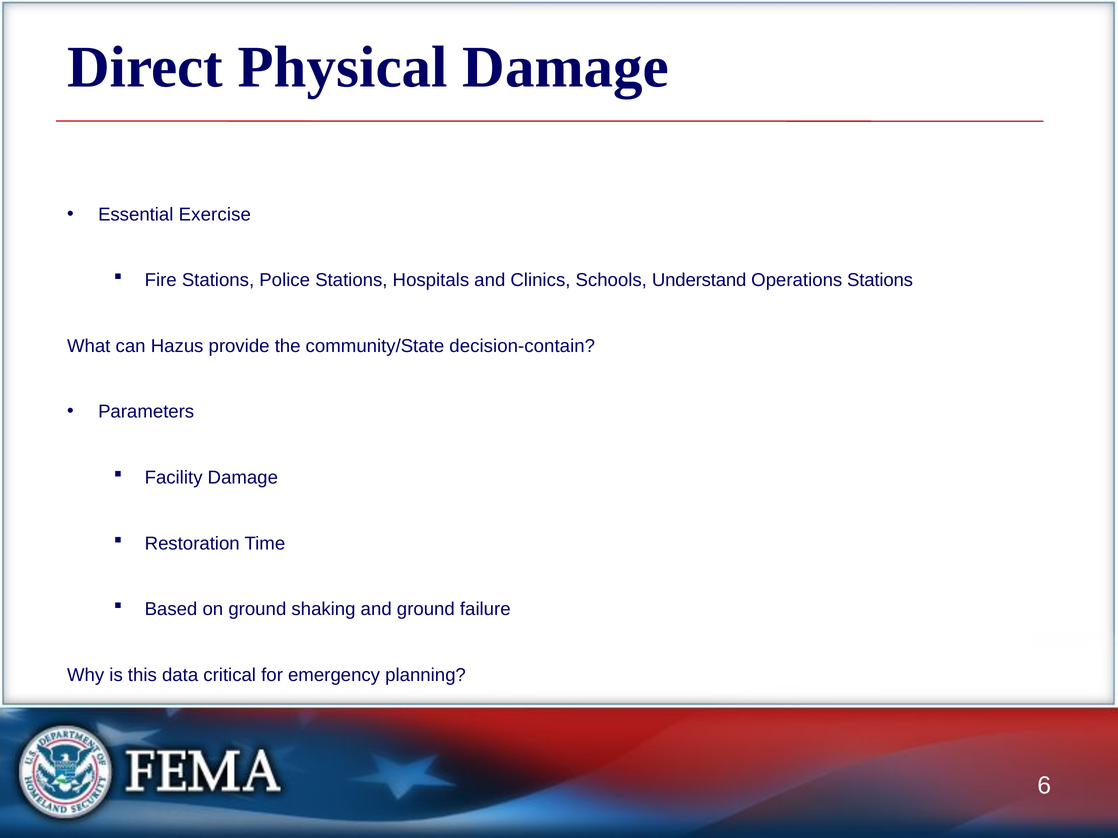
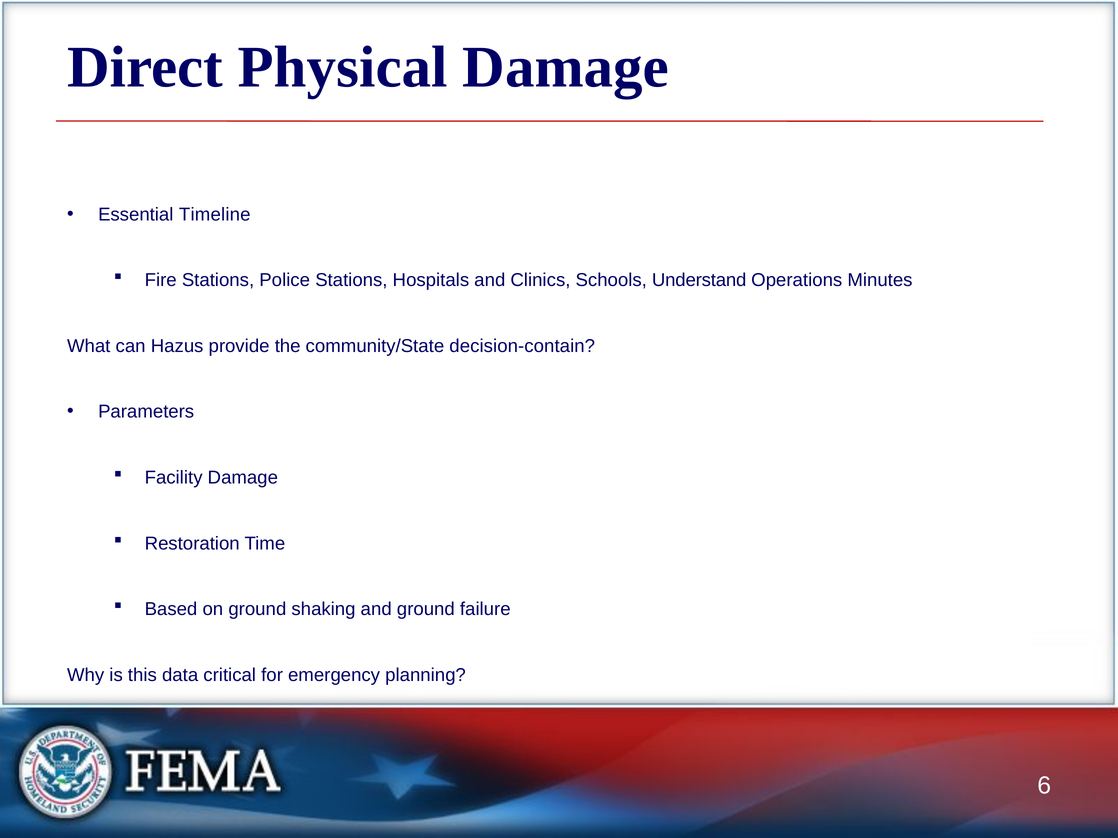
Exercise: Exercise -> Timeline (215, 215)
Operations Stations: Stations -> Minutes (880, 280)
